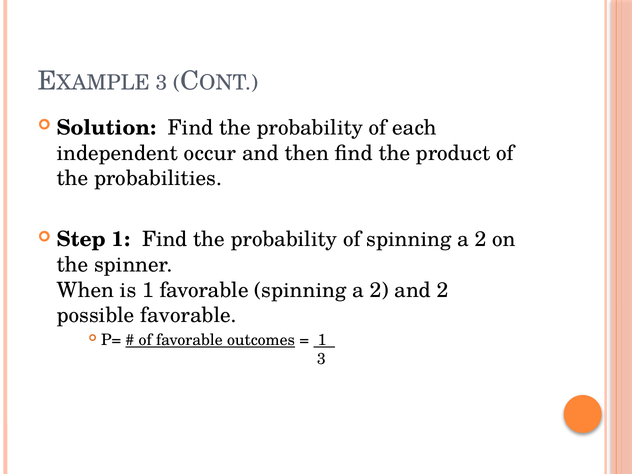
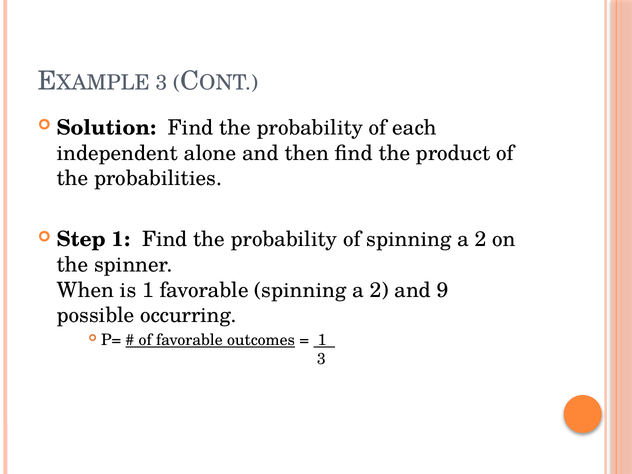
occur: occur -> alone (210, 153)
and 2: 2 -> 9 (443, 290)
possible favorable: favorable -> occurring (188, 315)
